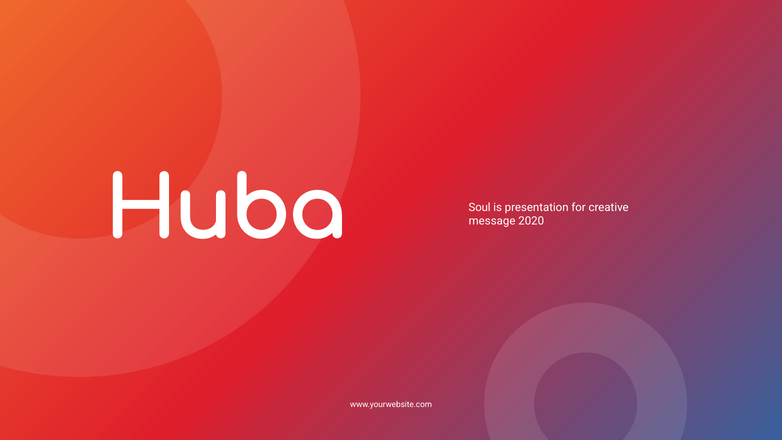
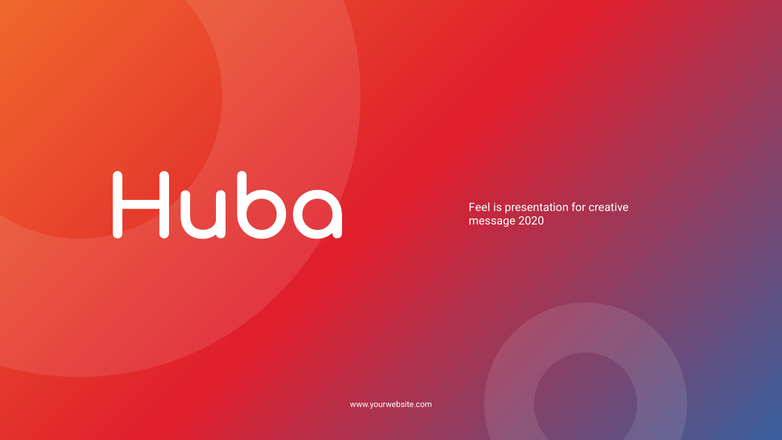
Soul: Soul -> Feel (479, 207)
